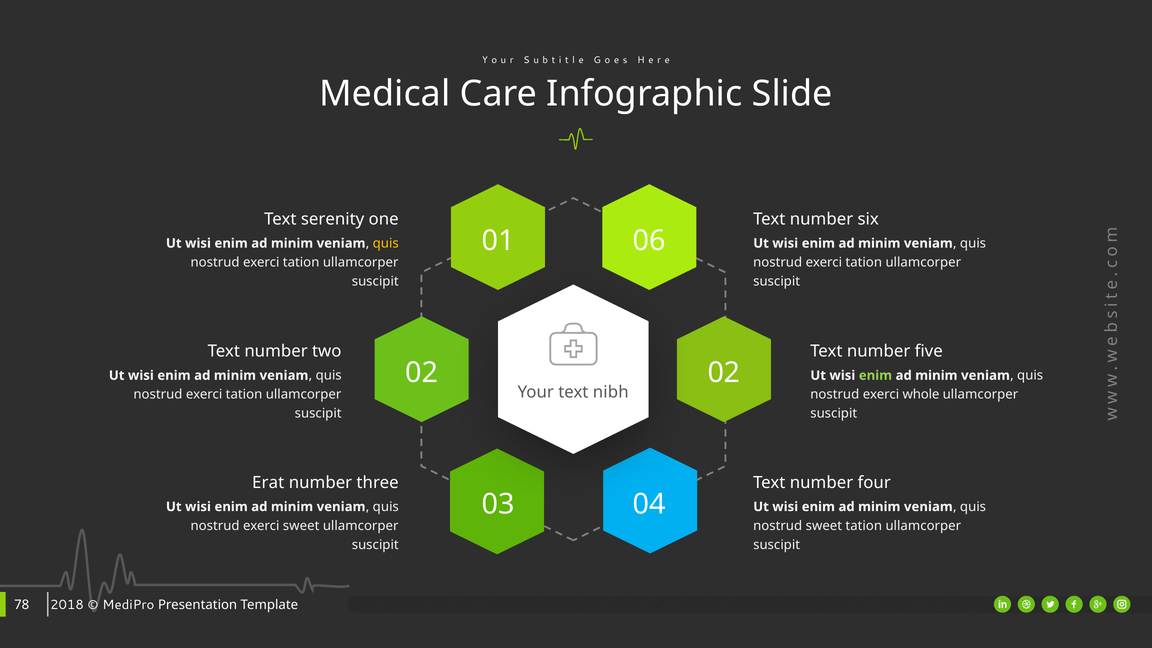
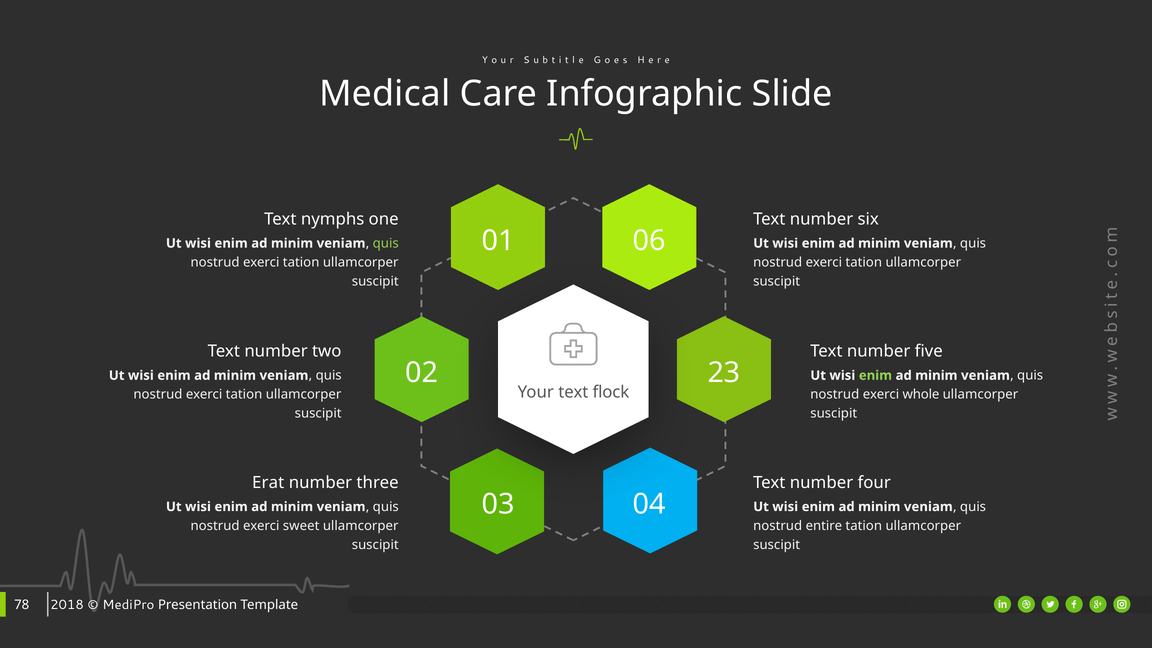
serenity: serenity -> nymphs (333, 219)
quis colour: yellow -> light green (386, 243)
02 02: 02 -> 23 (724, 373)
nibh: nibh -> flock (611, 392)
nostrud sweet: sweet -> entire (824, 526)
